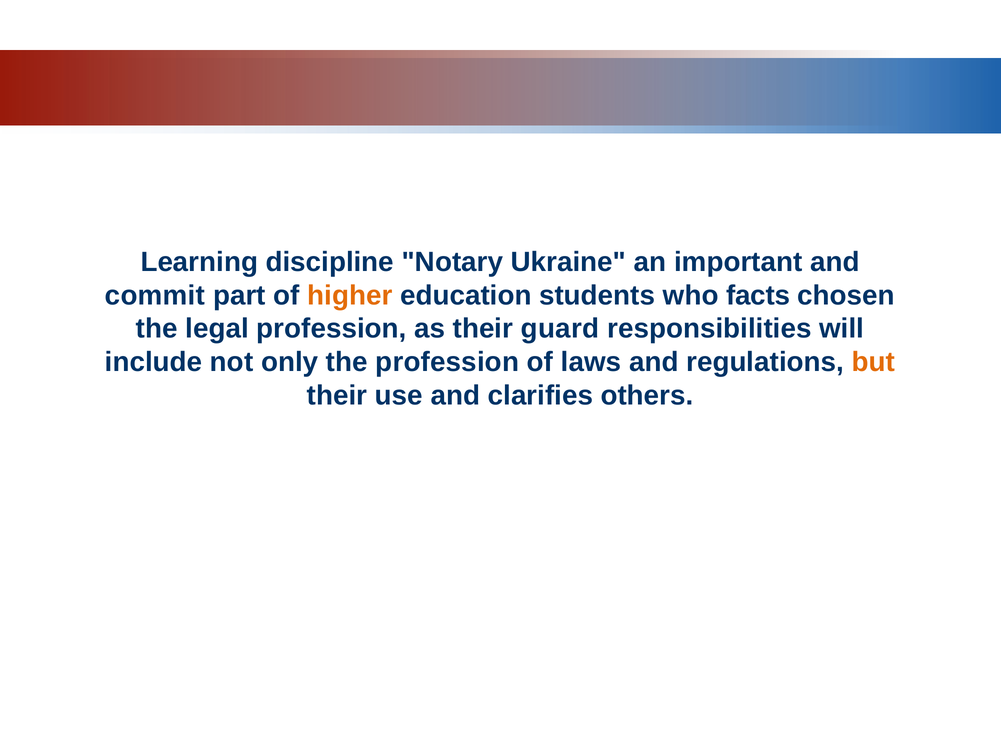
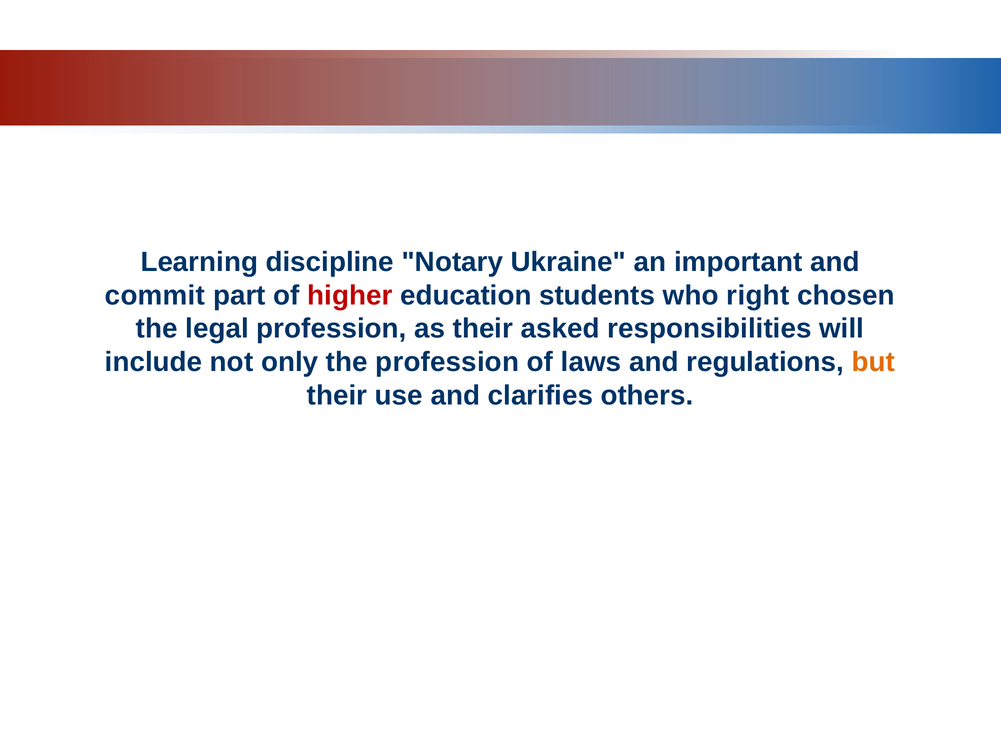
higher colour: orange -> red (350, 295)
facts: facts -> right (758, 295)
guard: guard -> asked (560, 329)
